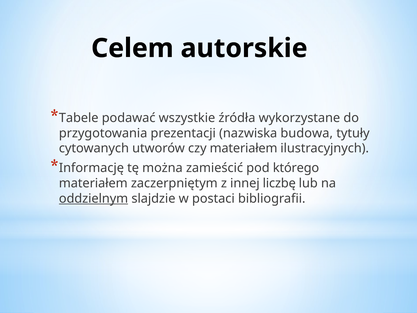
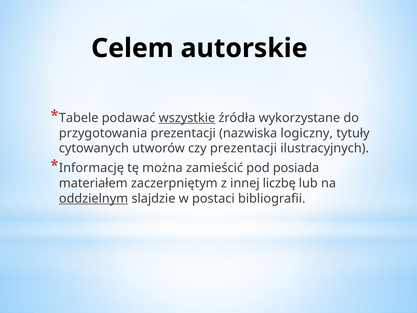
wszystkie underline: none -> present (187, 118)
budowa: budowa -> logiczny (307, 133)
czy materiałem: materiałem -> prezentacji (243, 148)
którego: którego -> posiada (296, 168)
